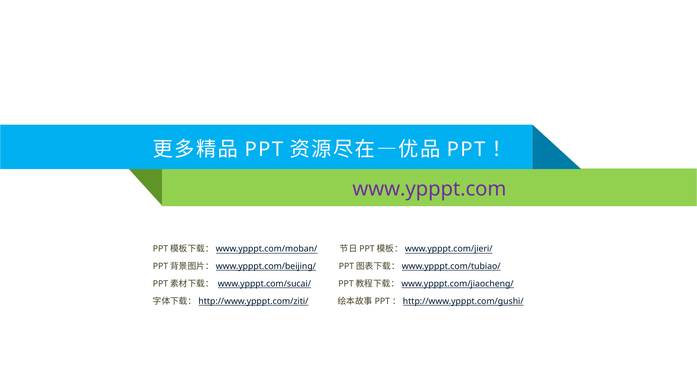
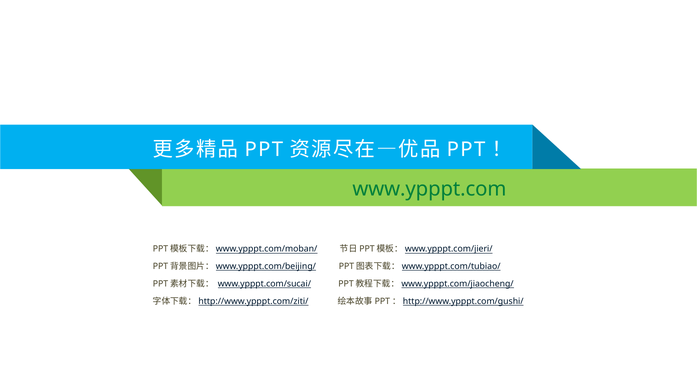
www.ypppt.com colour: purple -> green (429, 189)
